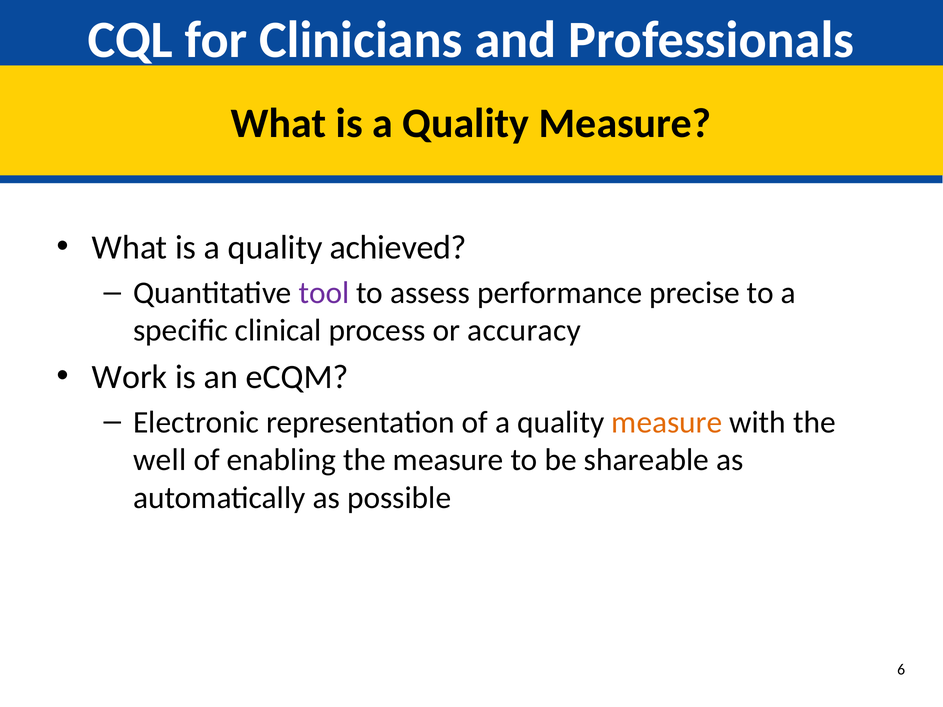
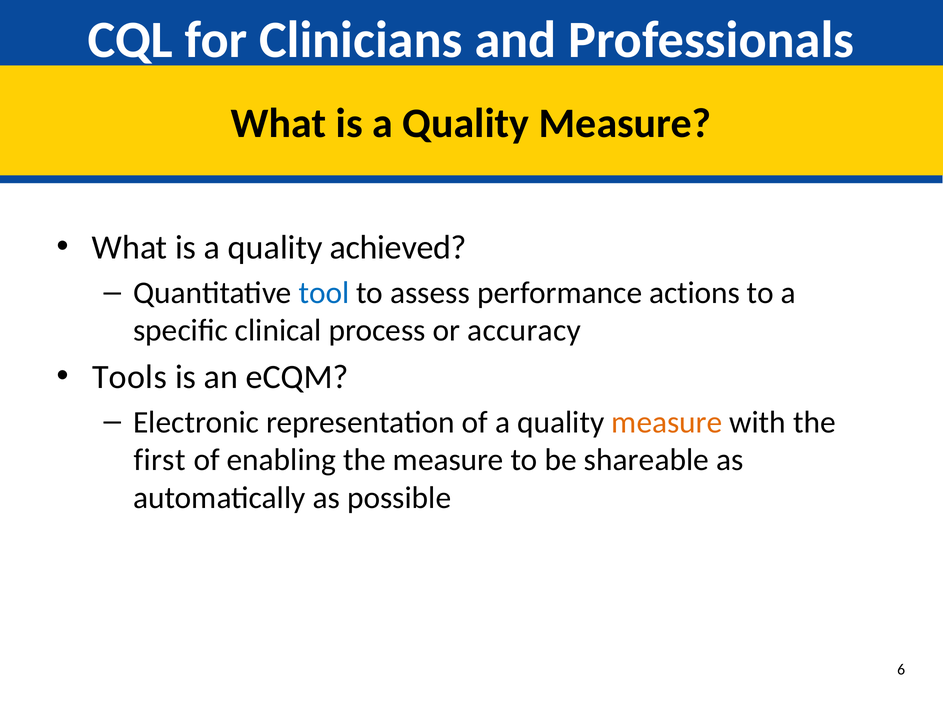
tool colour: purple -> blue (324, 293)
precise: precise -> actions (695, 293)
Work: Work -> Tools (129, 377)
well: well -> first (160, 460)
